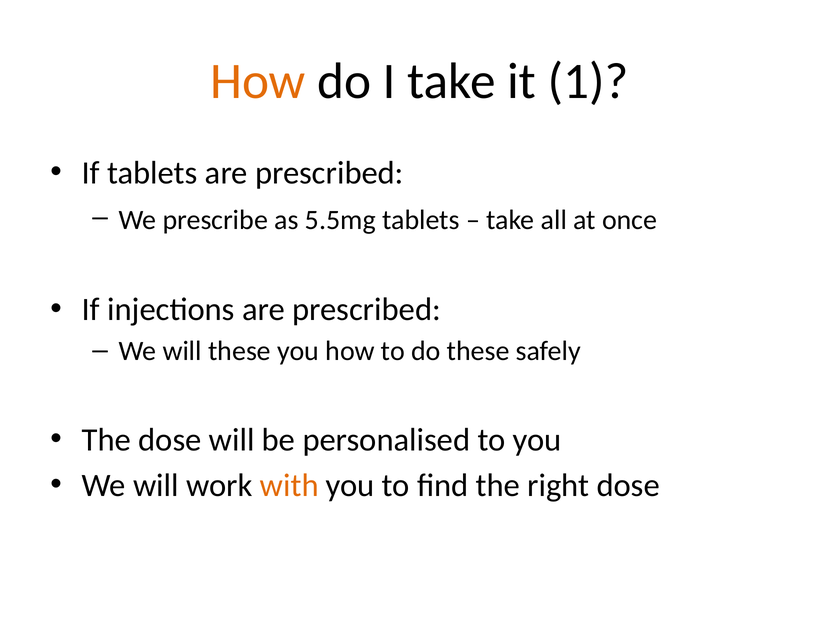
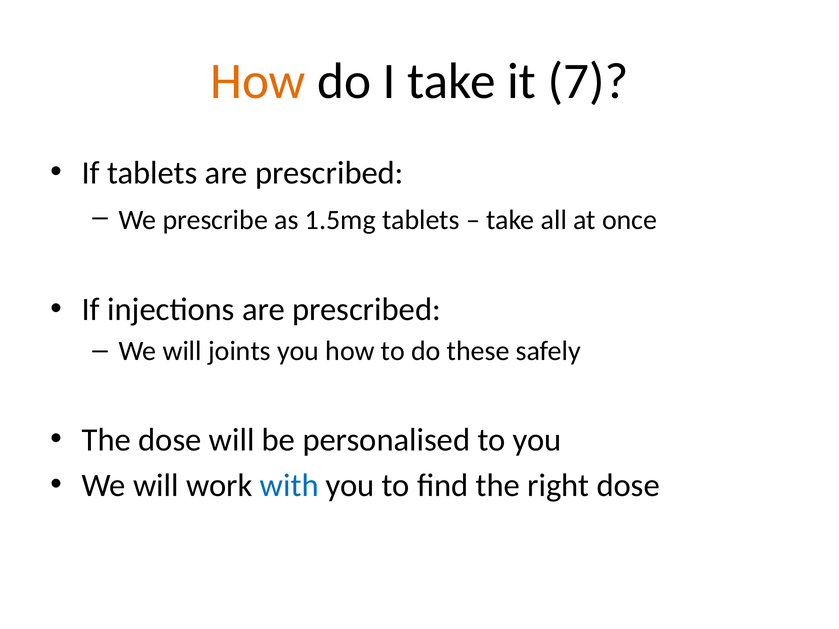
1: 1 -> 7 (588, 81)
5.5mg: 5.5mg -> 1.5mg (340, 220)
will these: these -> joints (239, 351)
with colour: orange -> blue (289, 486)
